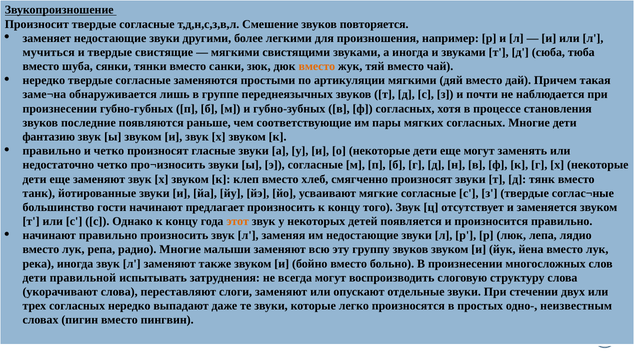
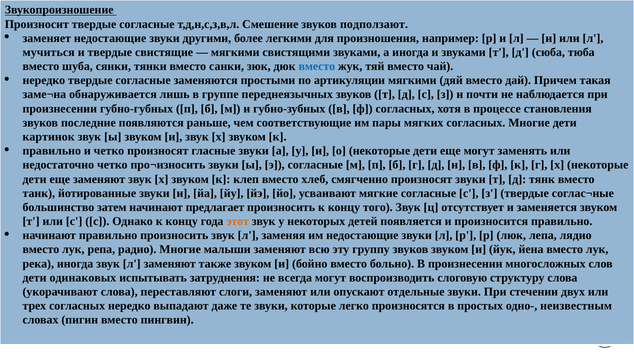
повторяется: повторяется -> подползают (374, 24)
вместо colour: orange -> blue (317, 66)
фантазию: фантазию -> картинок (49, 137)
гости: гости -> затем (112, 207)
правильной: правильной -> одинаковых (83, 277)
